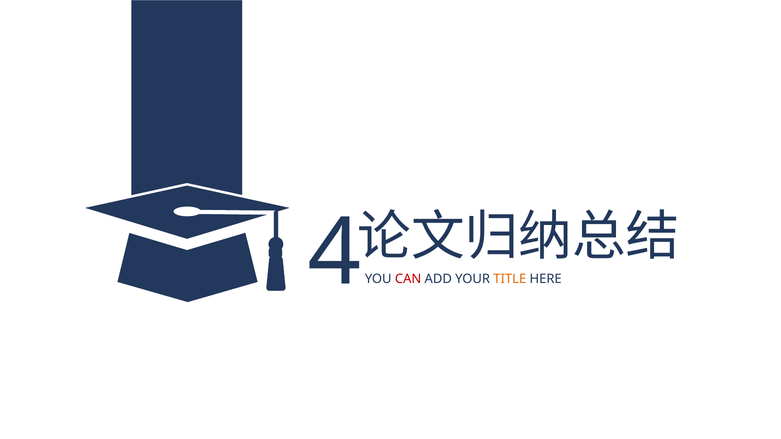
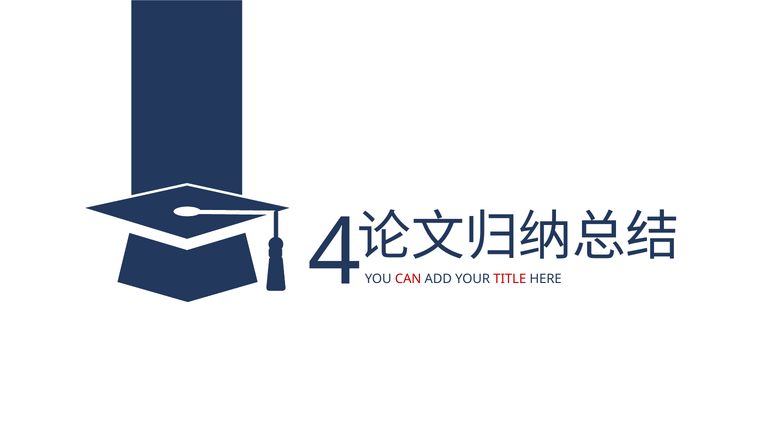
TITLE colour: orange -> red (510, 279)
